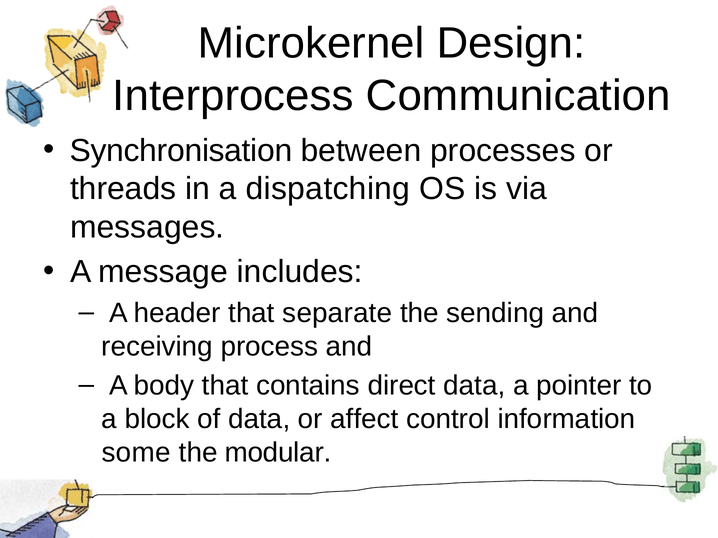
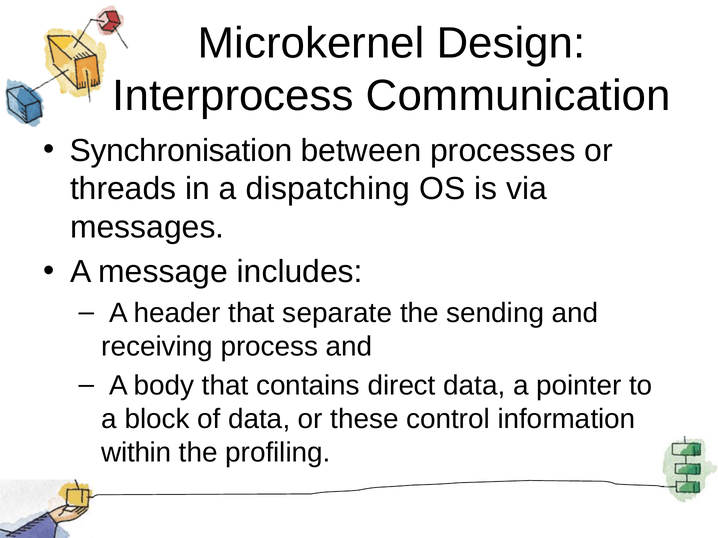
affect: affect -> these (365, 419)
some: some -> within (136, 453)
modular: modular -> profiling (278, 453)
